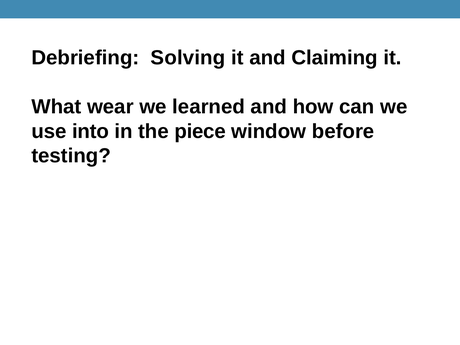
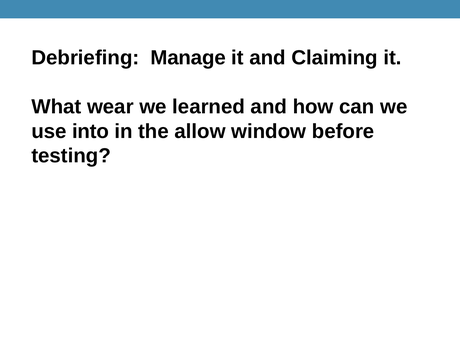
Solving: Solving -> Manage (188, 58)
piece: piece -> allow (200, 131)
